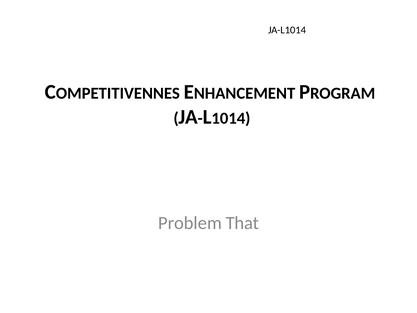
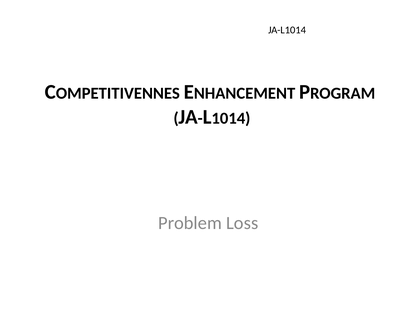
That: That -> Loss (242, 223)
